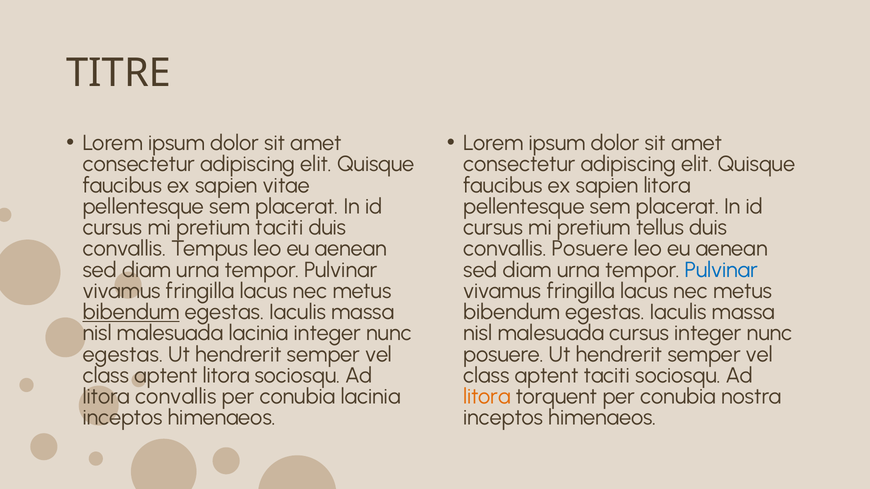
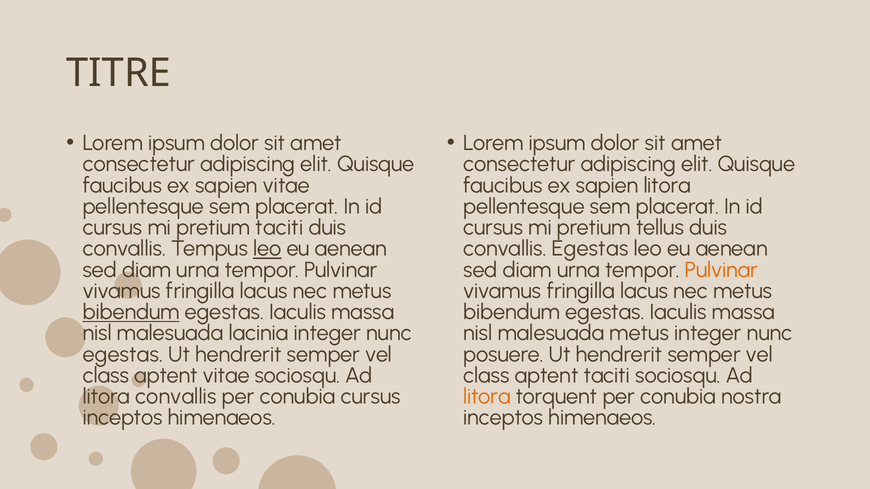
leo underline: none -> present (267, 249)
convallis Posuere: Posuere -> Egestas (590, 249)
Pulvinar colour: blue -> orange (722, 270)
malesuada cursus: cursus -> metus (639, 334)
aptent litora: litora -> vitae (226, 376)
conubia lacinia: lacinia -> cursus (371, 397)
